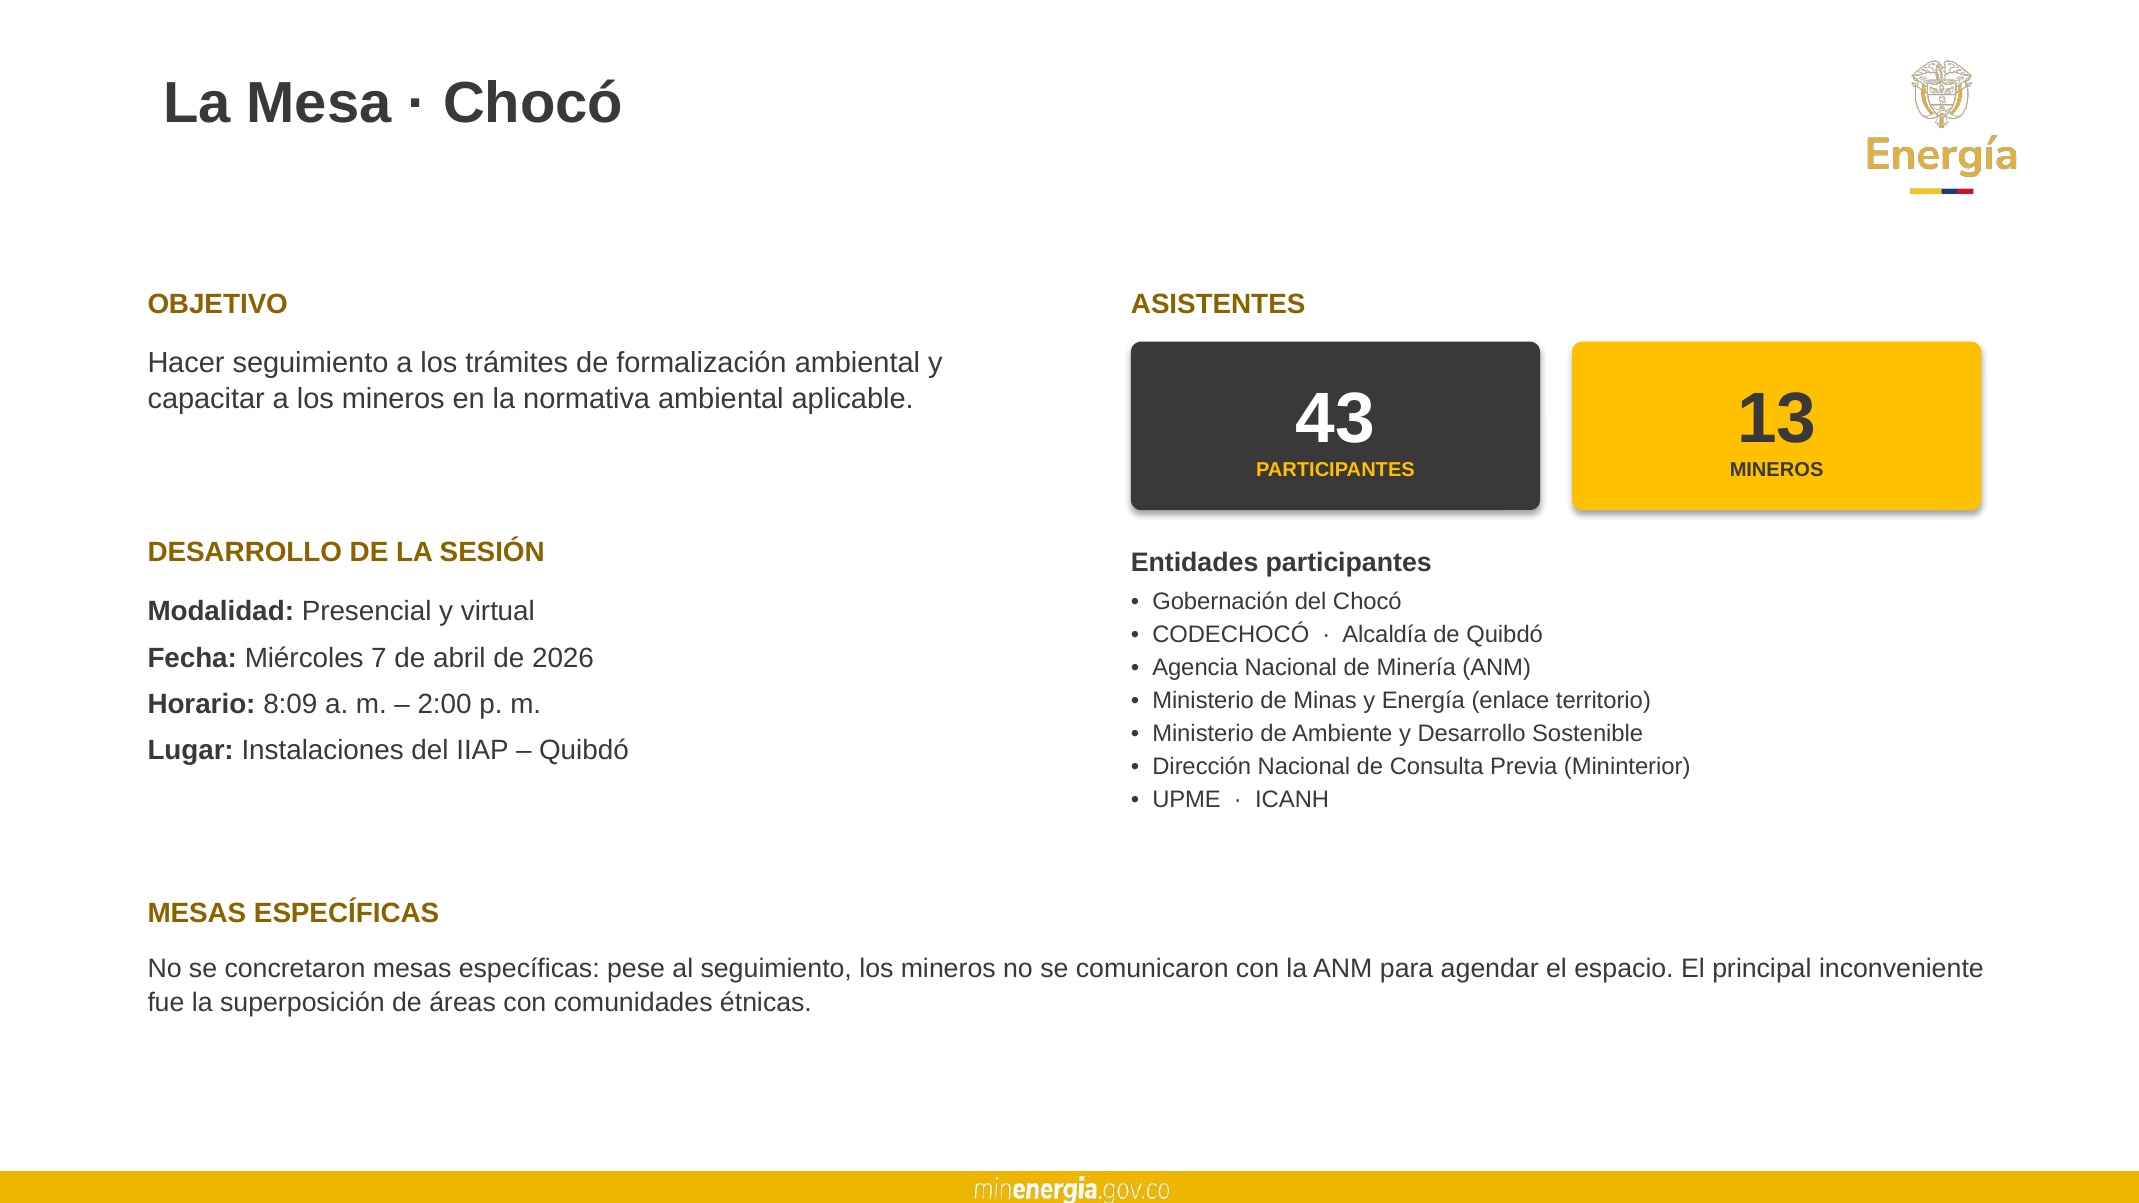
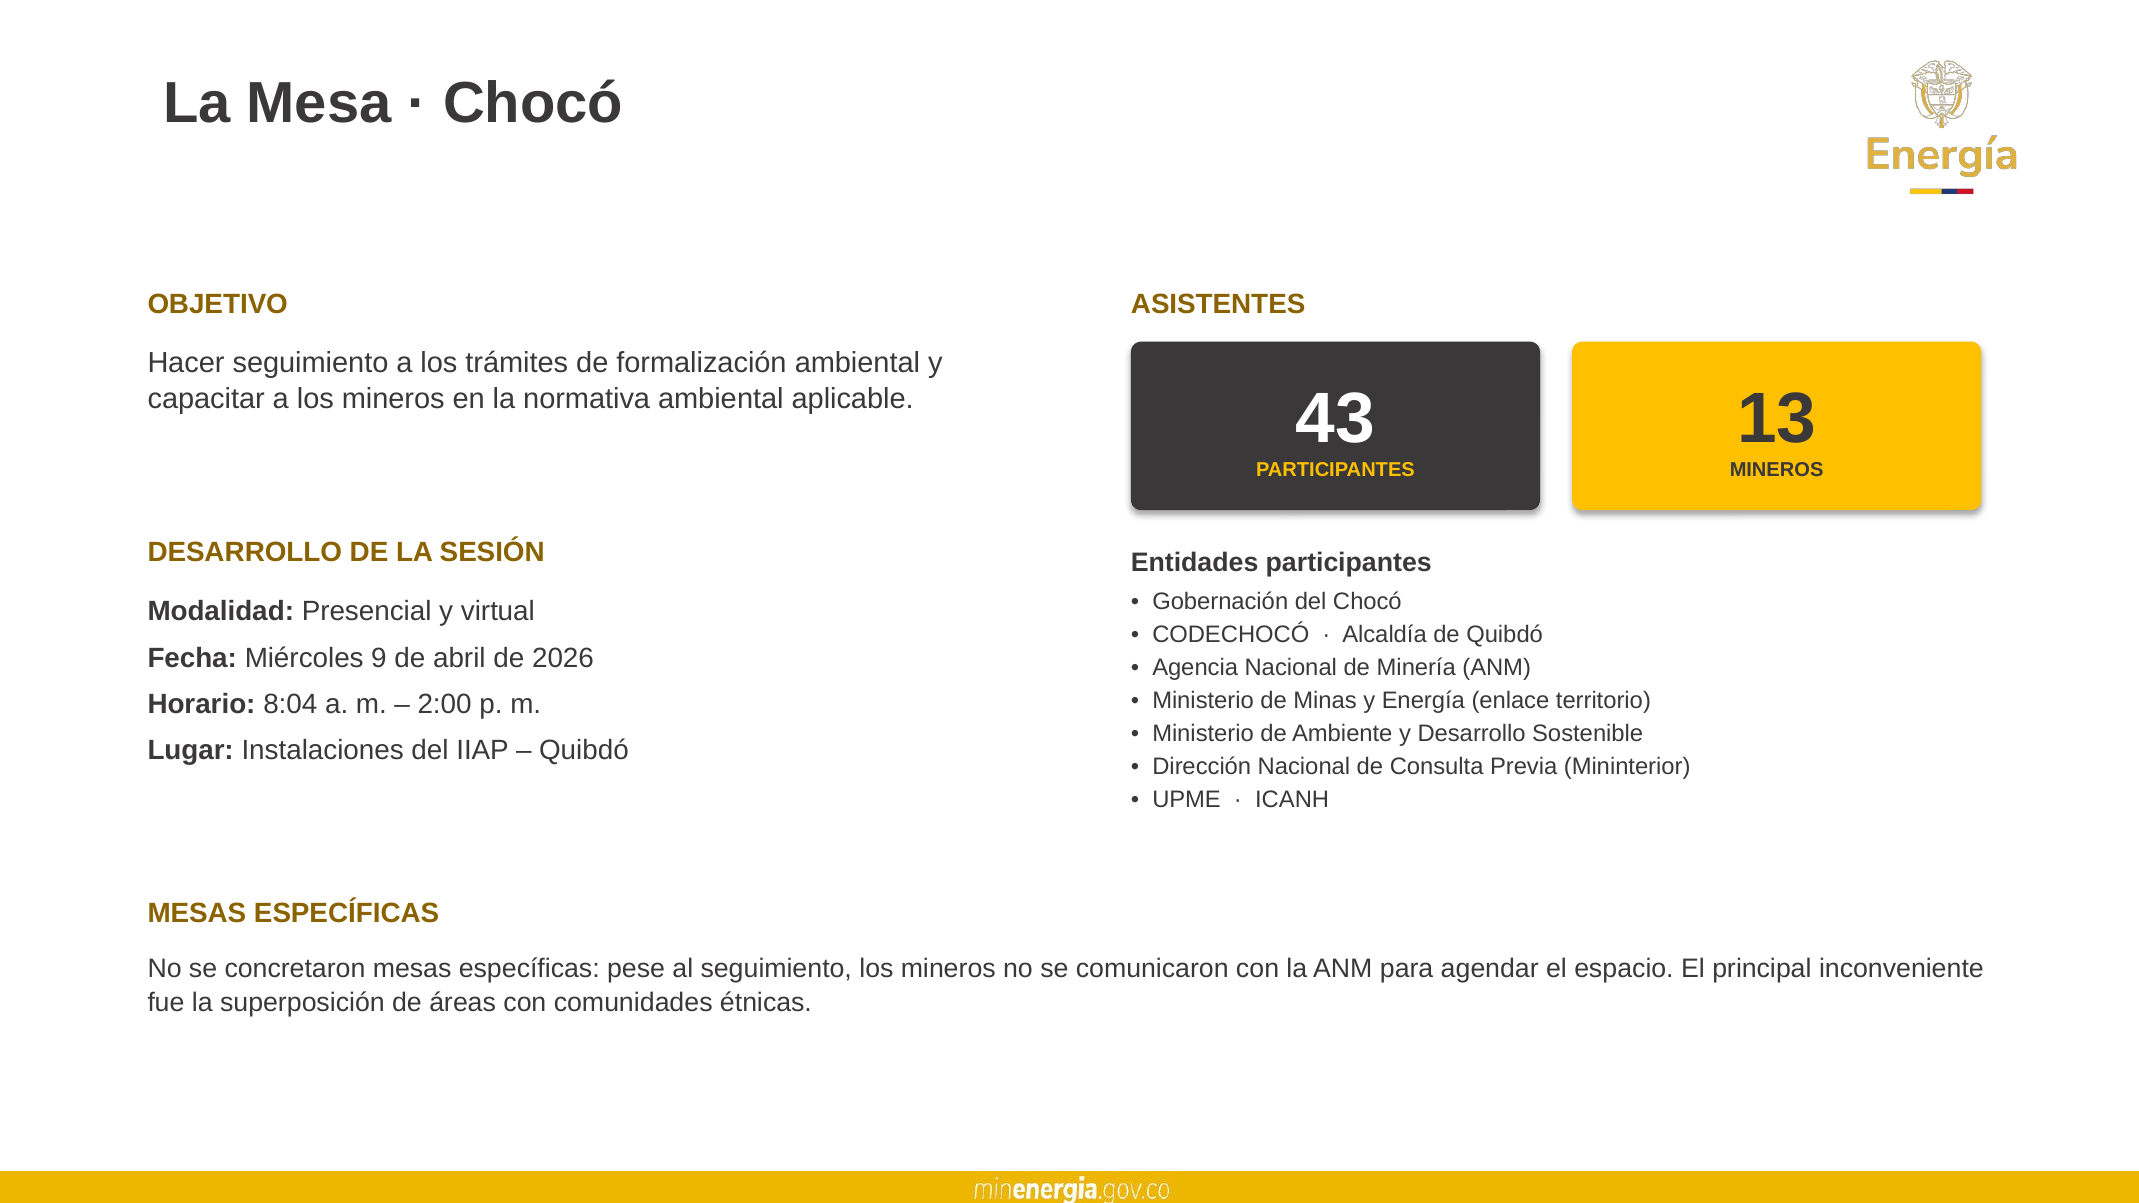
7: 7 -> 9 (379, 658)
8:09: 8:09 -> 8:04 (290, 704)
